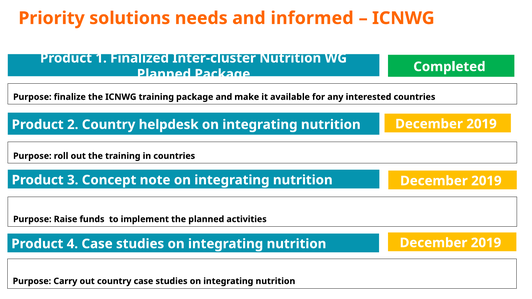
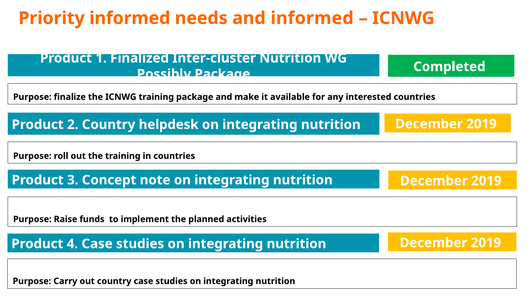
Priority solutions: solutions -> informed (130, 18)
Planned: Planned -> Possibly (164, 74)
